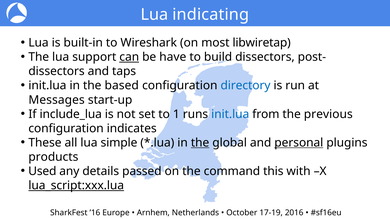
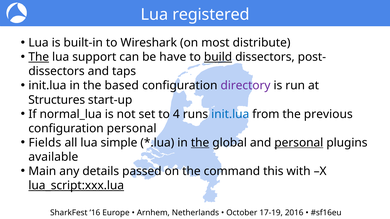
indicating: indicating -> registered (211, 15)
libwiretap: libwiretap -> distribute (262, 43)
The underline: none -> present (39, 57)
can underline: present -> none (129, 57)
build underline: none -> present (218, 57)
directory colour: blue -> purple (246, 86)
Messages: Messages -> Structures (57, 100)
include_lua: include_lua -> normal_lua (71, 114)
1: 1 -> 4 (176, 114)
configuration indicates: indicates -> personal (132, 129)
These: These -> Fields (45, 143)
products: products -> available (53, 157)
Used: Used -> Main (42, 171)
